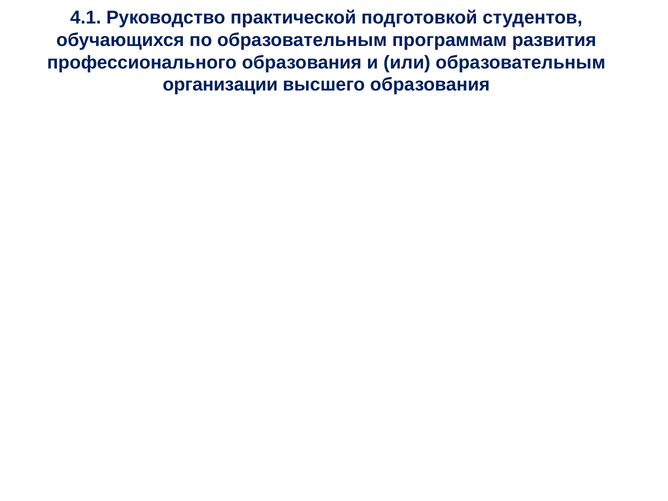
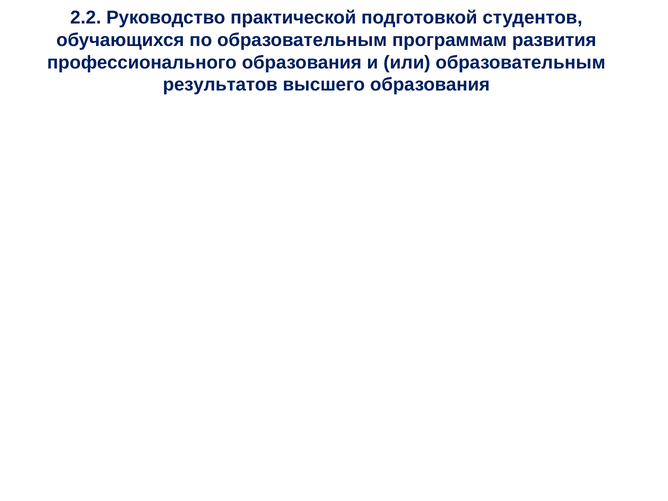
4.1: 4.1 -> 2.2 (86, 18)
организации: организации -> результатов (220, 85)
